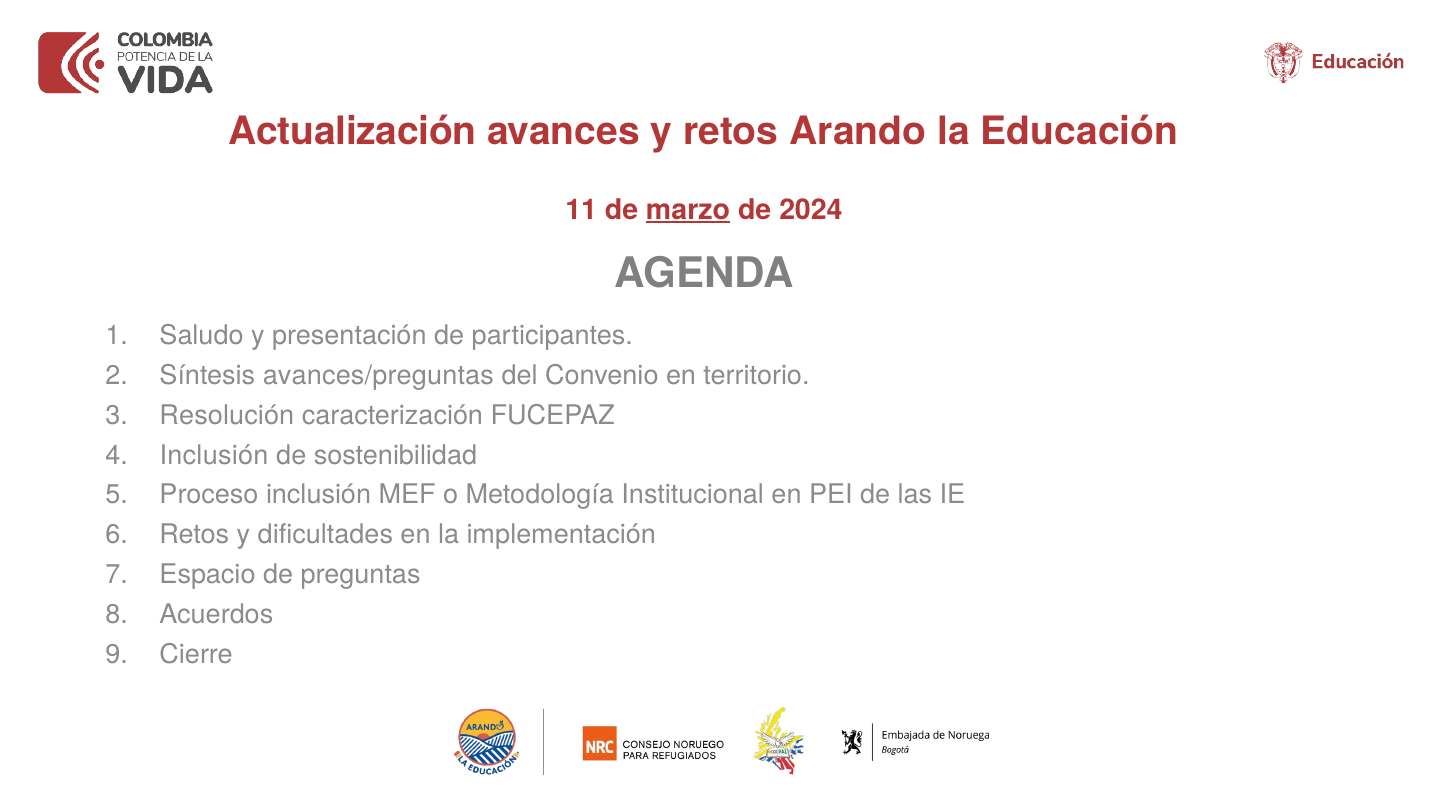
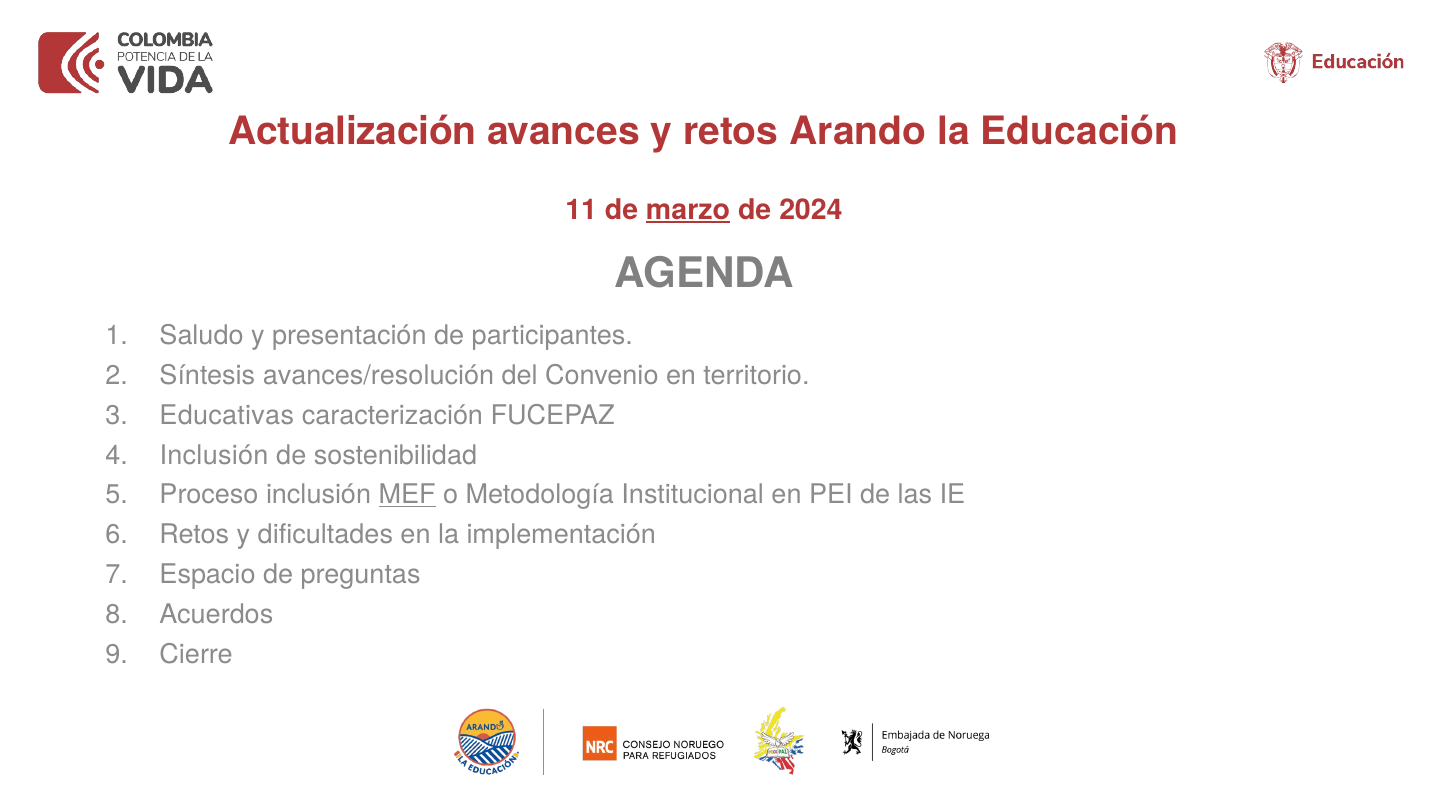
avances/preguntas: avances/preguntas -> avances/resolución (378, 375)
Resolución: Resolución -> Educativas (227, 415)
MEF underline: none -> present (407, 495)
